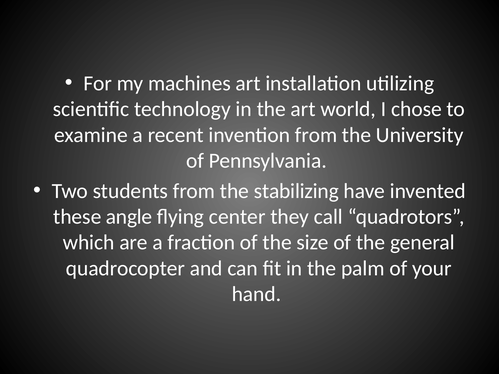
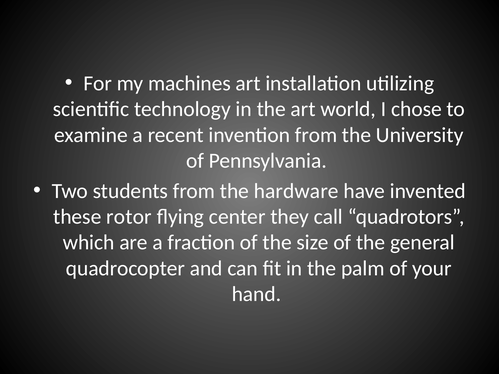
stabilizing: stabilizing -> hardware (296, 191)
angle: angle -> rotor (129, 217)
